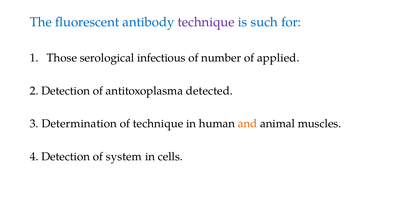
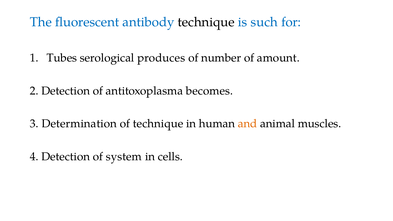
technique colour: purple -> black (206, 22)
Those: Those -> Tubes (62, 58)
infectious: infectious -> produces (161, 58)
applied: applied -> amount (278, 58)
detected: detected -> becomes (209, 91)
